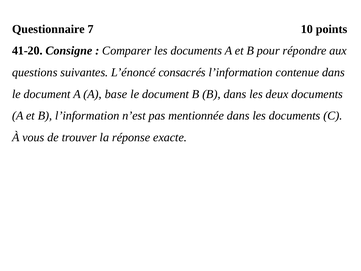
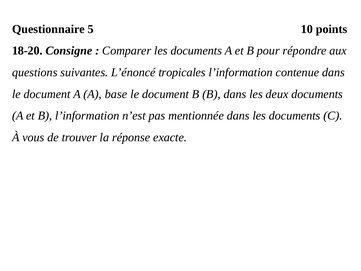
7: 7 -> 5 (91, 29)
41-20: 41-20 -> 18-20 (27, 51)
consacrés: consacrés -> tropicales (182, 72)
